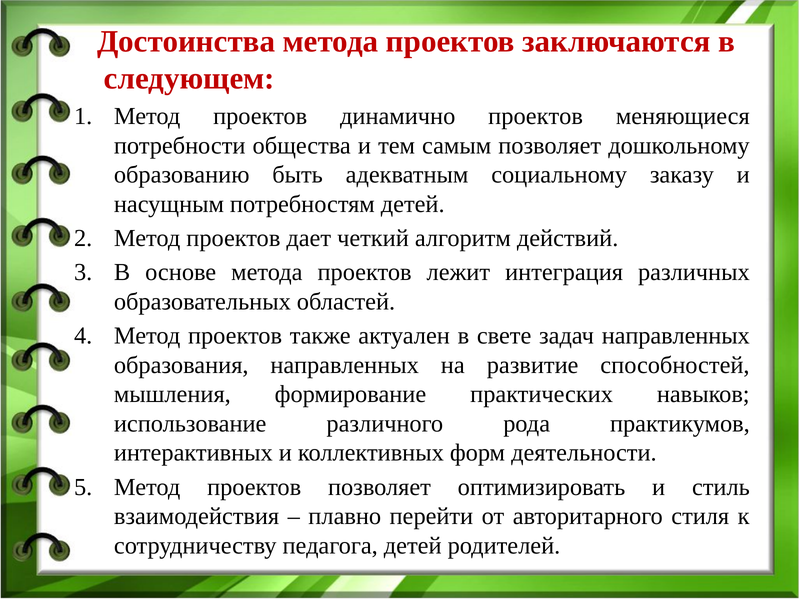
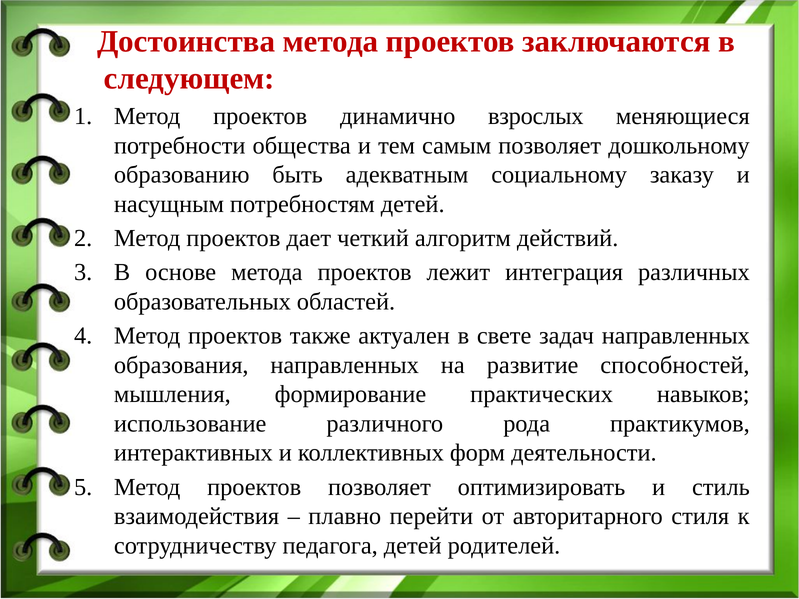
динамично проектов: проектов -> взрослых (536, 116)
